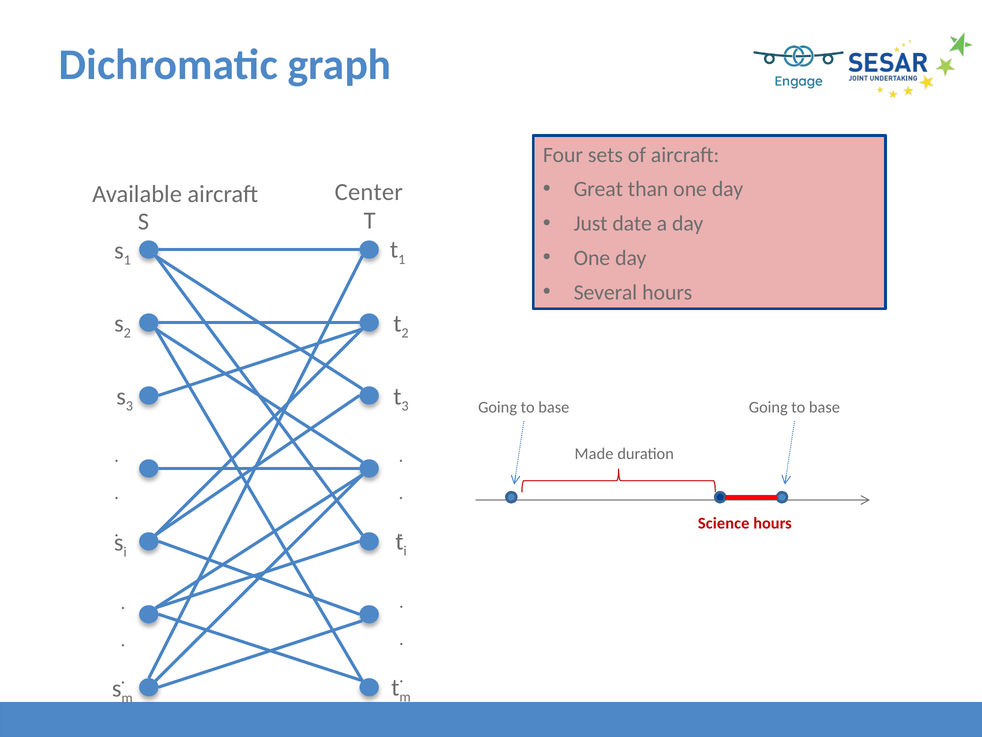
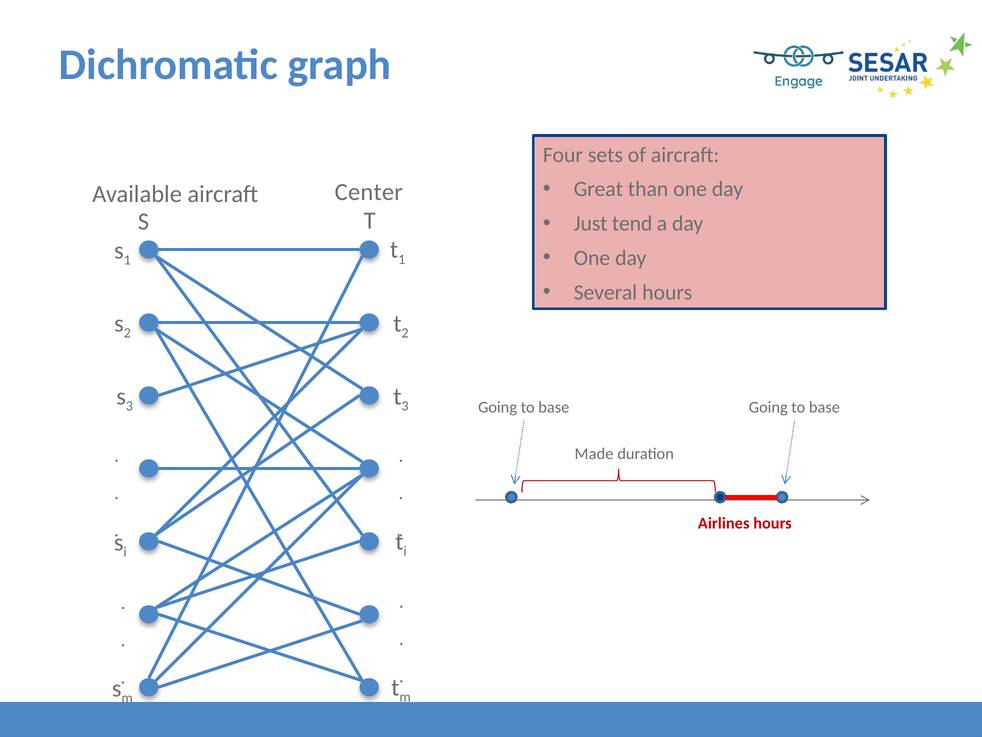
date: date -> tend (632, 223)
Science: Science -> Airlines (724, 523)
